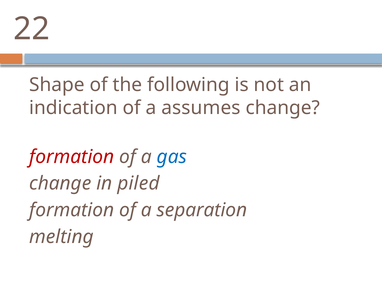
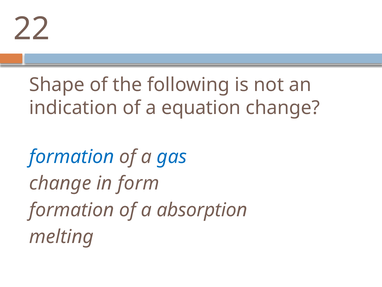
assumes: assumes -> equation (201, 108)
formation colour: red -> blue (72, 156)
piled: piled -> form (138, 183)
separation: separation -> absorption (202, 210)
